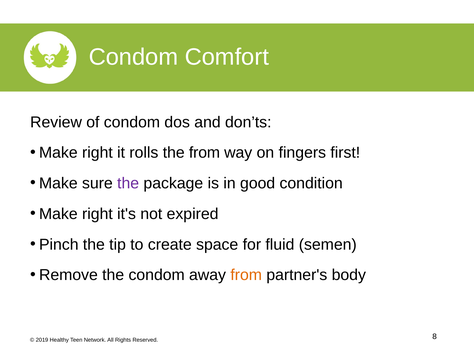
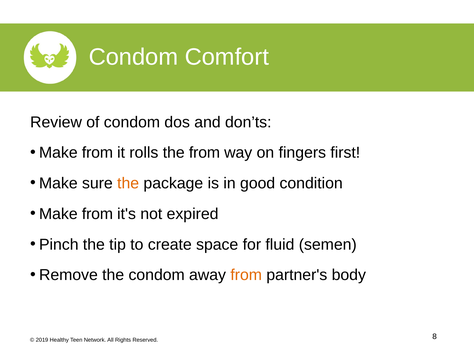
right: right -> from (97, 153)
the colour: purple -> orange (128, 184)
right: right -> from (97, 214)
